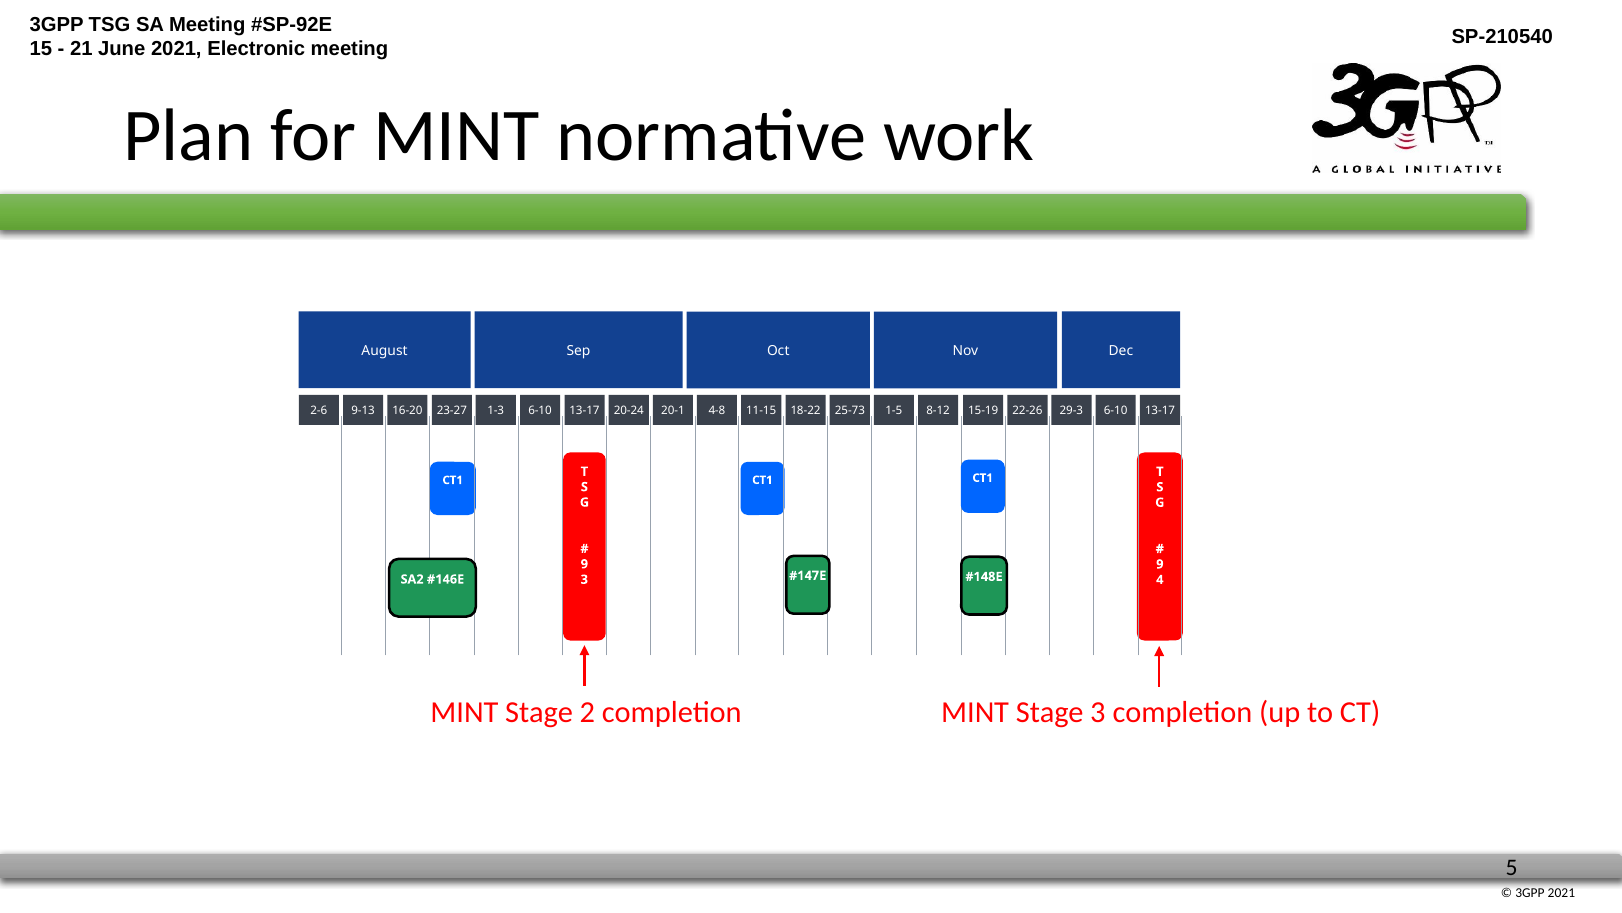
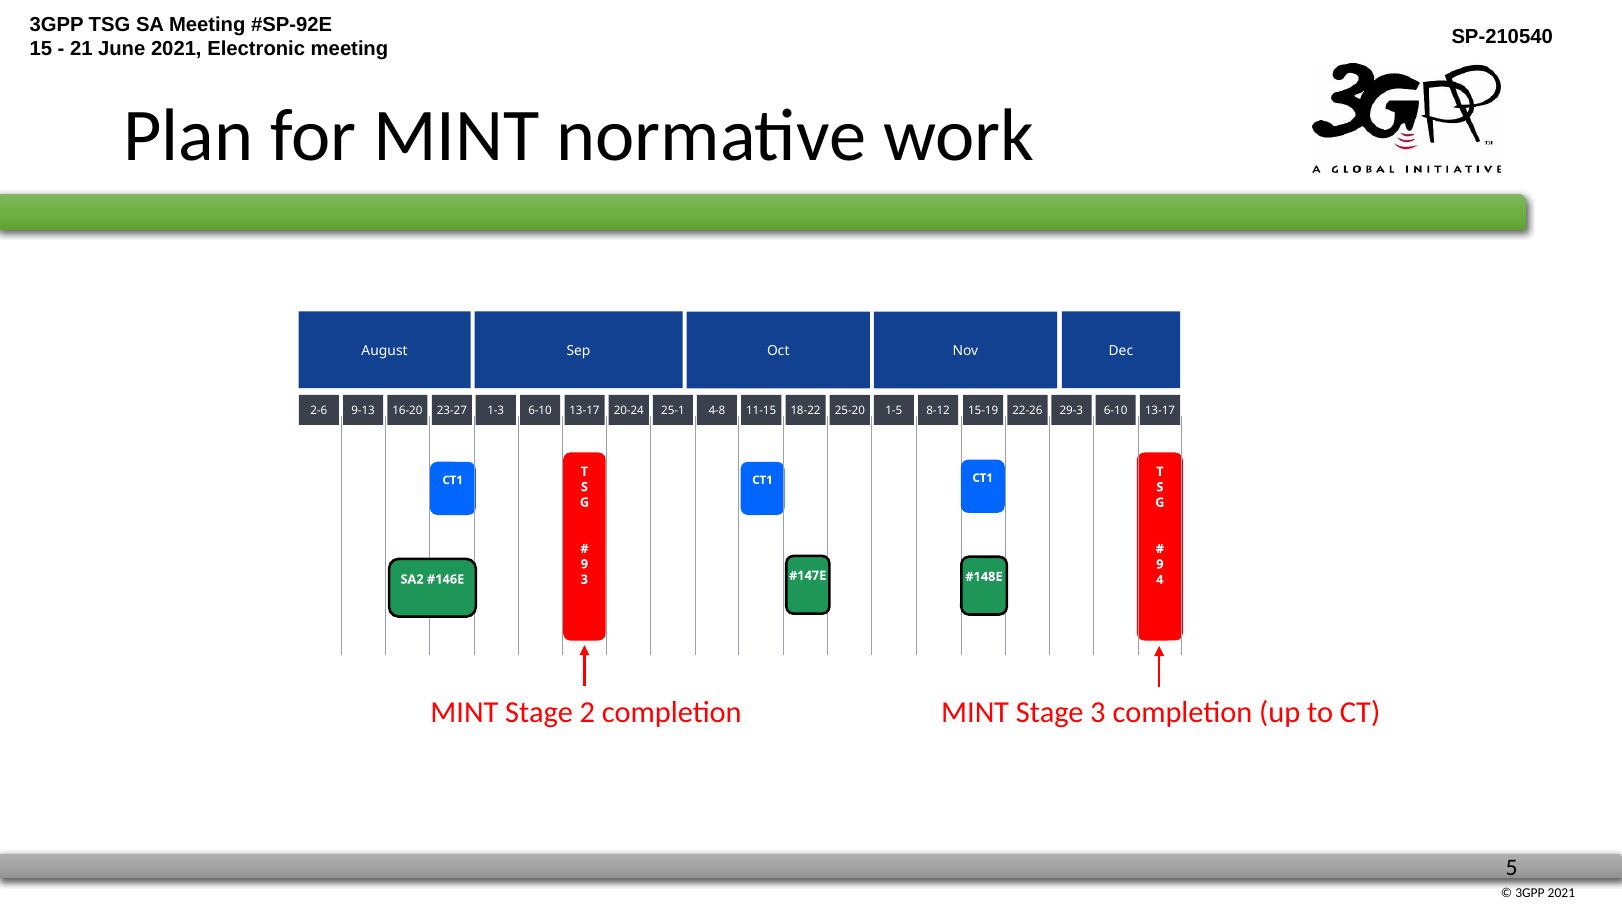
20-1: 20-1 -> 25-1 (673, 410)
25-73: 25-73 -> 25-20 (850, 410)
